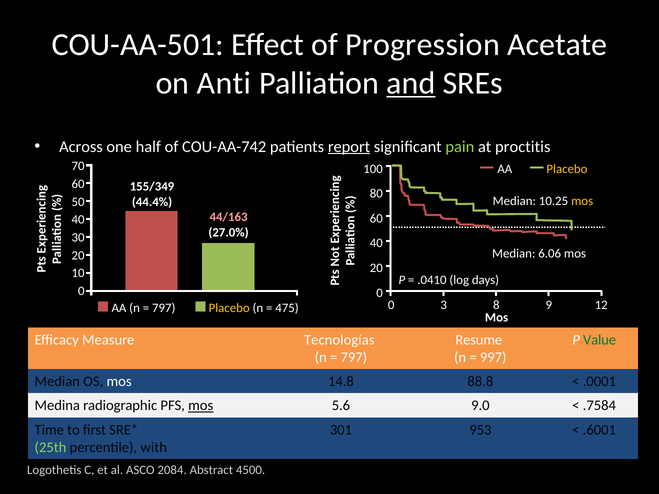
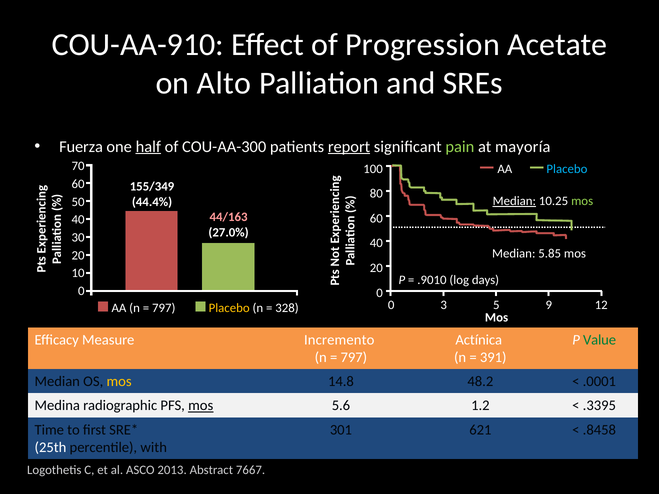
COU-AA-501: COU-AA-501 -> COU-AA-910 (138, 45)
Anti: Anti -> Alto (224, 83)
and underline: present -> none (411, 83)
Across: Across -> Fuerza (81, 147)
half underline: none -> present (148, 147)
COU-AA-742: COU-AA-742 -> COU-AA-300 (224, 147)
proctitis: proctitis -> mayoría (523, 147)
Placebo colour: yellow -> light blue (567, 169)
Median underline: none -> present (514, 201)
mos colour: yellow -> light green (582, 201)
6.06: 6.06 -> 5.85 (550, 254)
.0410: .0410 -> .9010 (432, 280)
8: 8 -> 5 (496, 305)
475: 475 -> 328 (287, 308)
Tecnologías: Tecnologías -> Incremento (339, 340)
Resume: Resume -> Actínica (479, 340)
997: 997 -> 391 (493, 358)
mos colour: white -> yellow (119, 382)
88.8: 88.8 -> 48.2 (480, 382)
9.0: 9.0 -> 1.2 (480, 406)
.7584: .7584 -> .3395 (599, 406)
953: 953 -> 621 (480, 430)
.6001: .6001 -> .8458 (599, 430)
25th colour: light green -> white (50, 448)
2084: 2084 -> 2013 (172, 470)
4500: 4500 -> 7667 (251, 470)
